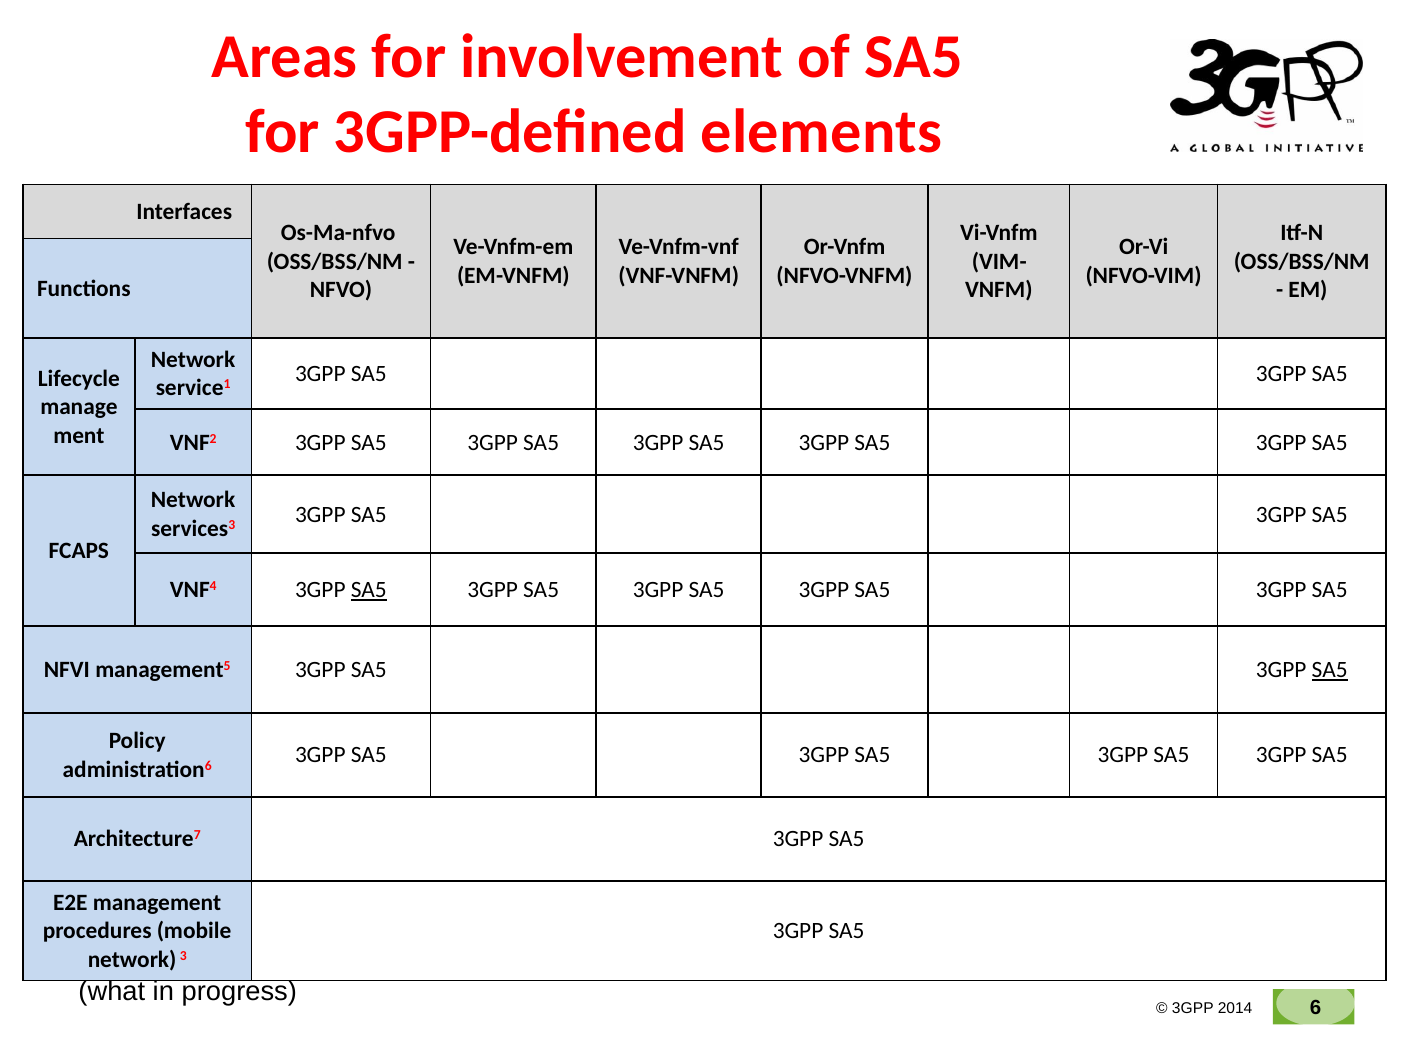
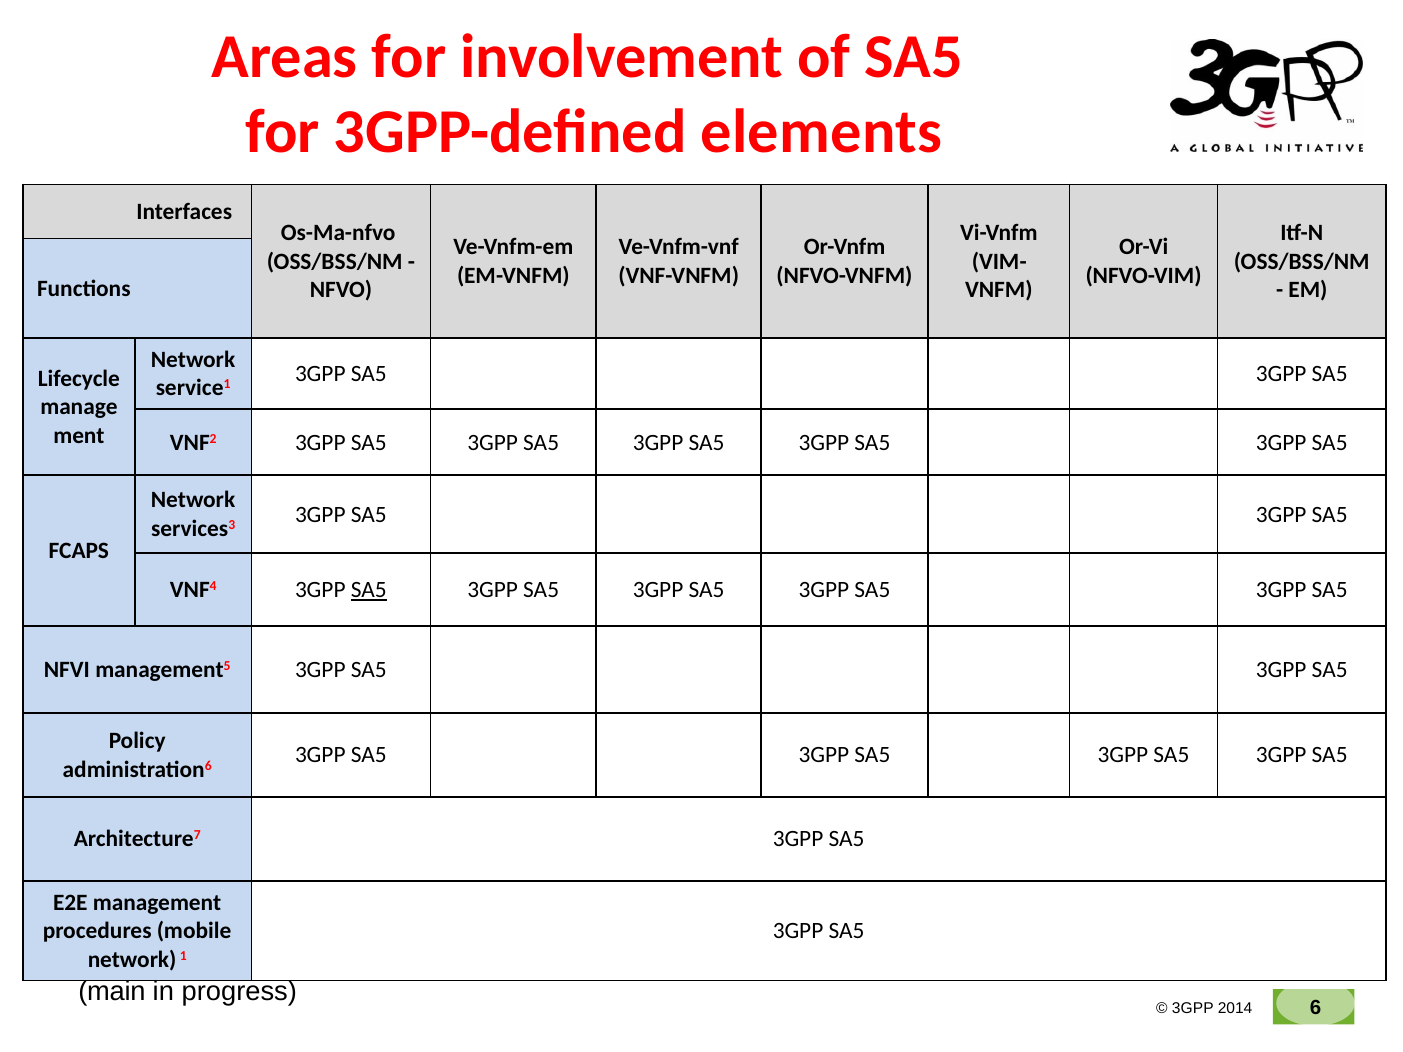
SA5 underline: present -> none (1330, 670)
3: 3 -> 1 (183, 956)
what: what -> main (112, 992)
